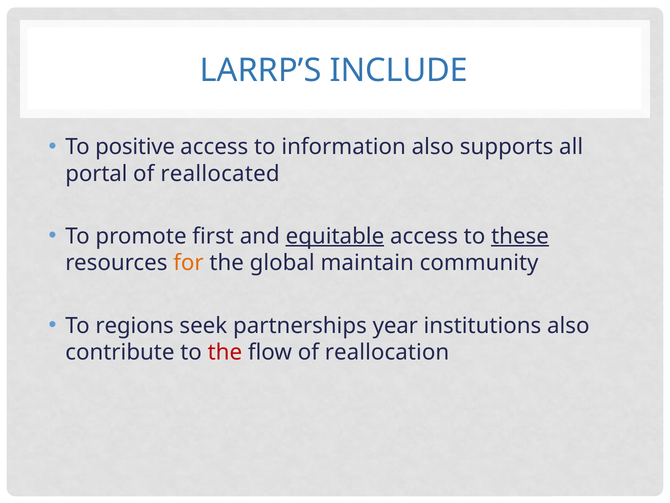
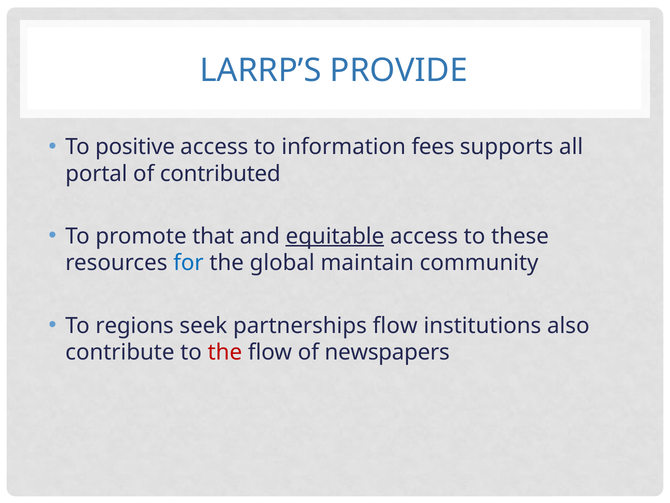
INCLUDE: INCLUDE -> PROVIDE (399, 70)
information also: also -> fees (433, 147)
reallocated: reallocated -> contributed (220, 174)
first: first -> that (213, 236)
these underline: present -> none (520, 236)
for colour: orange -> blue (188, 263)
partnerships year: year -> flow (395, 325)
reallocation: reallocation -> newspapers (387, 352)
